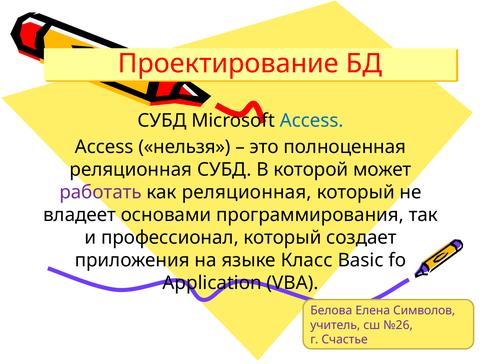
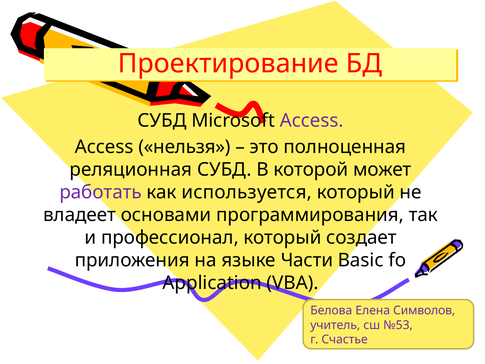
Access colour: blue -> purple (312, 121)
как реляционная: реляционная -> используется (247, 192)
Класс: Класс -> Части (307, 260)
№26: №26 -> №53 (398, 325)
